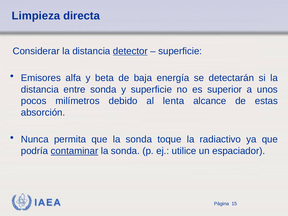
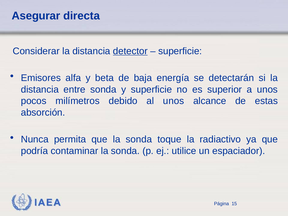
Limpieza: Limpieza -> Asegurar (36, 16)
al lenta: lenta -> unos (174, 101)
contaminar underline: present -> none (74, 151)
